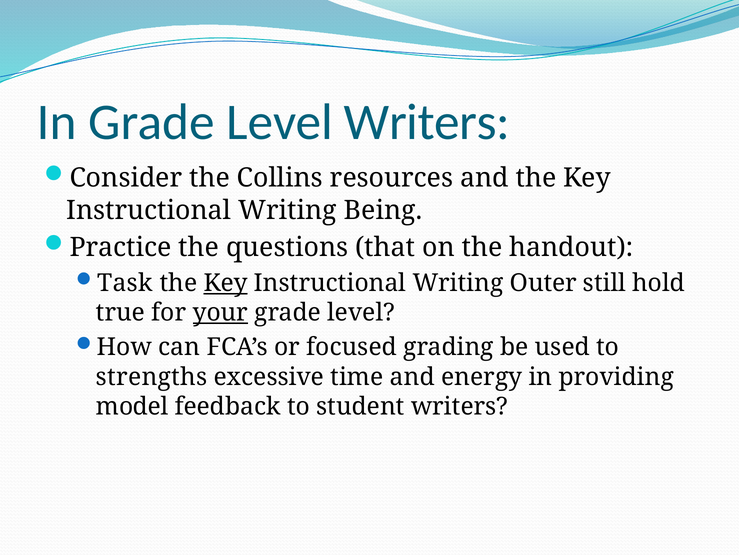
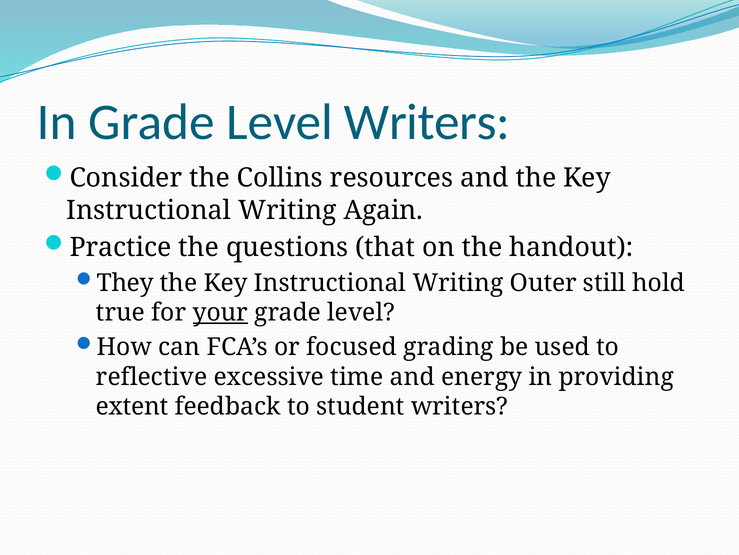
Being: Being -> Again (383, 210)
Task: Task -> They (125, 283)
Key underline: present -> none (226, 283)
strengths: strengths -> reflective (152, 376)
model: model -> extent (132, 406)
